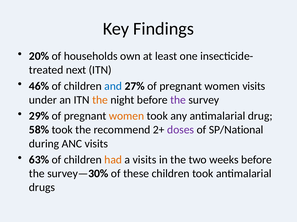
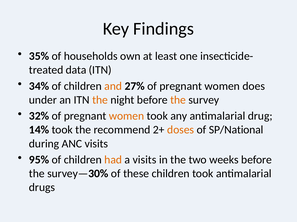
20%: 20% -> 35% (39, 56)
next: next -> data (76, 70)
46%: 46% -> 34% (39, 86)
and colour: blue -> orange (113, 86)
women visits: visits -> does (254, 86)
the colour: purple -> orange (178, 100)
29%: 29% -> 32% (39, 116)
58%: 58% -> 14% (39, 130)
doses colour: purple -> orange (181, 130)
63%: 63% -> 95% (39, 160)
